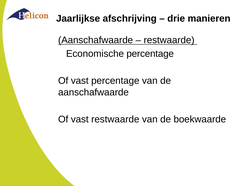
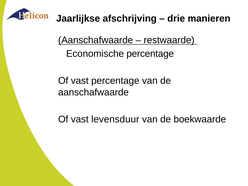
vast restwaarde: restwaarde -> levensduur (115, 119)
